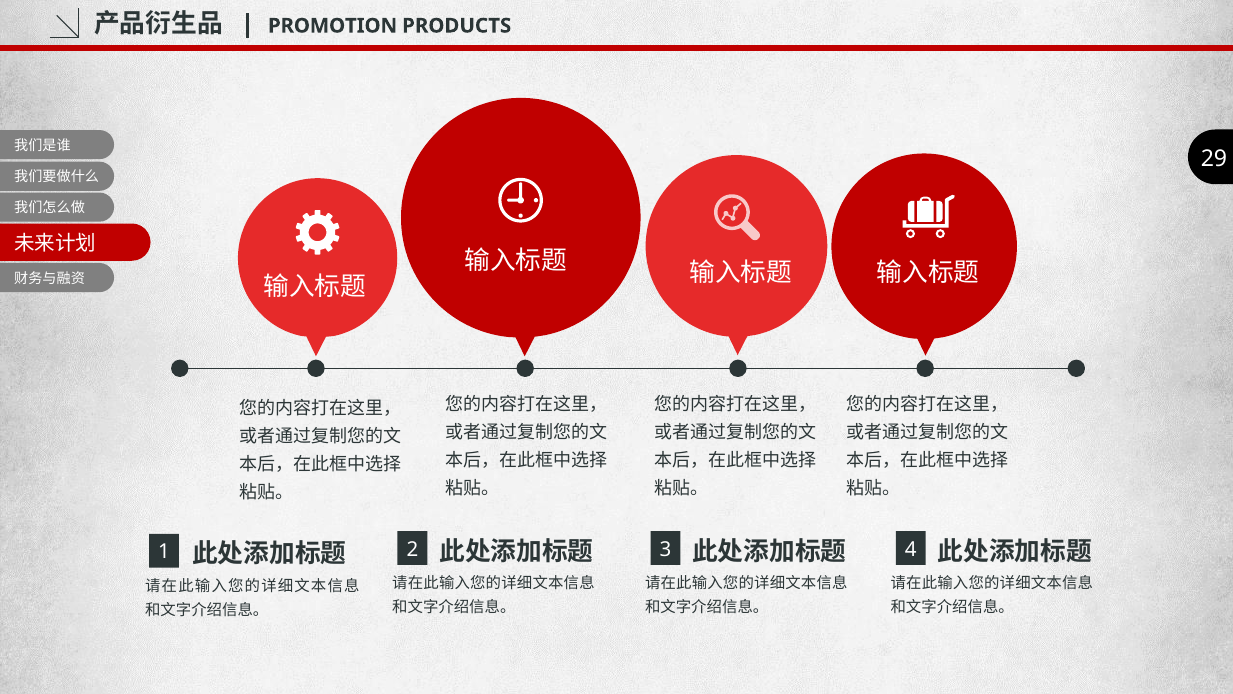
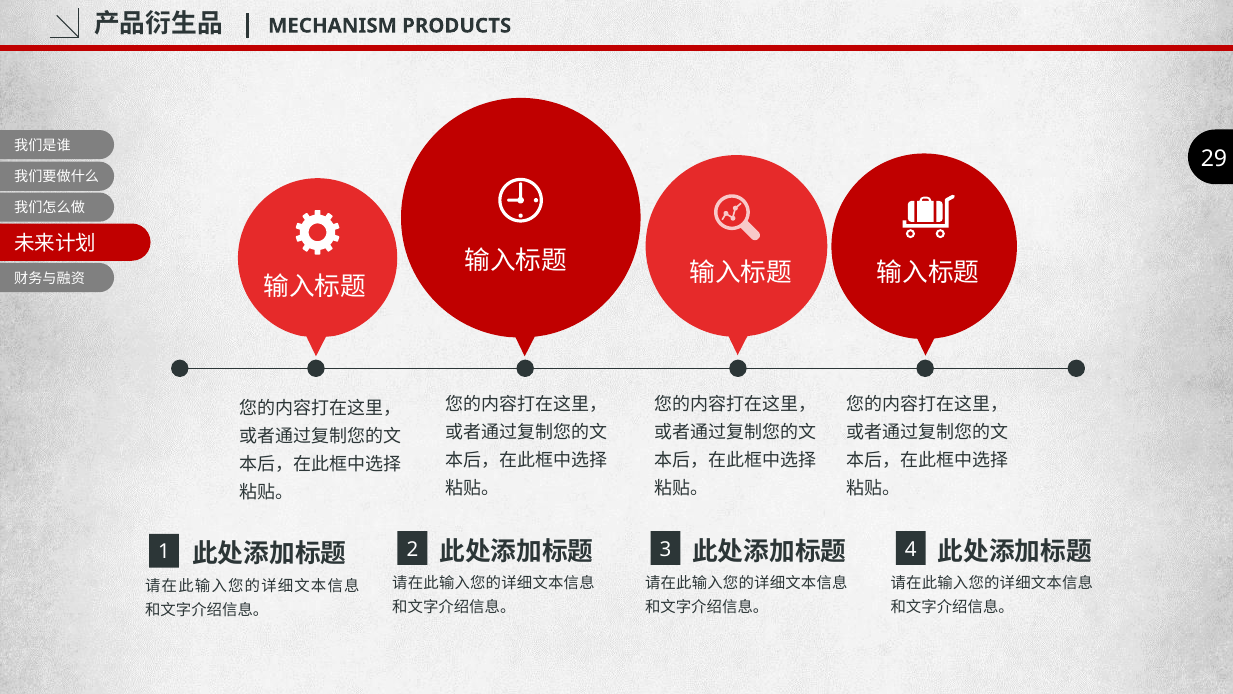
PROMOTION: PROMOTION -> MECHANISM (333, 26)
